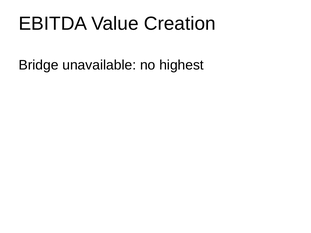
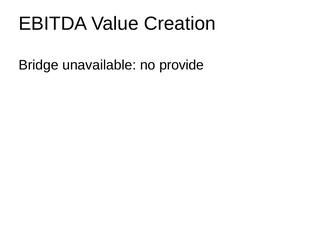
highest: highest -> provide (182, 65)
